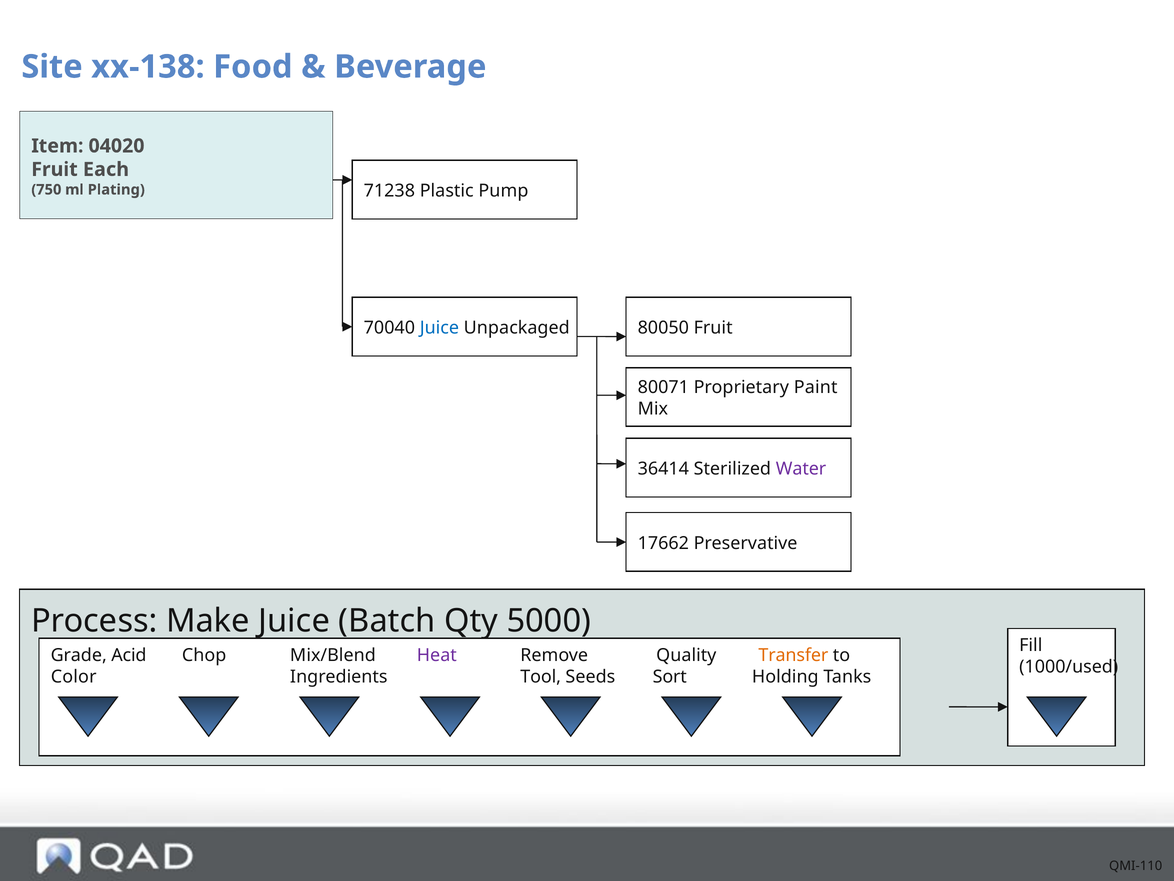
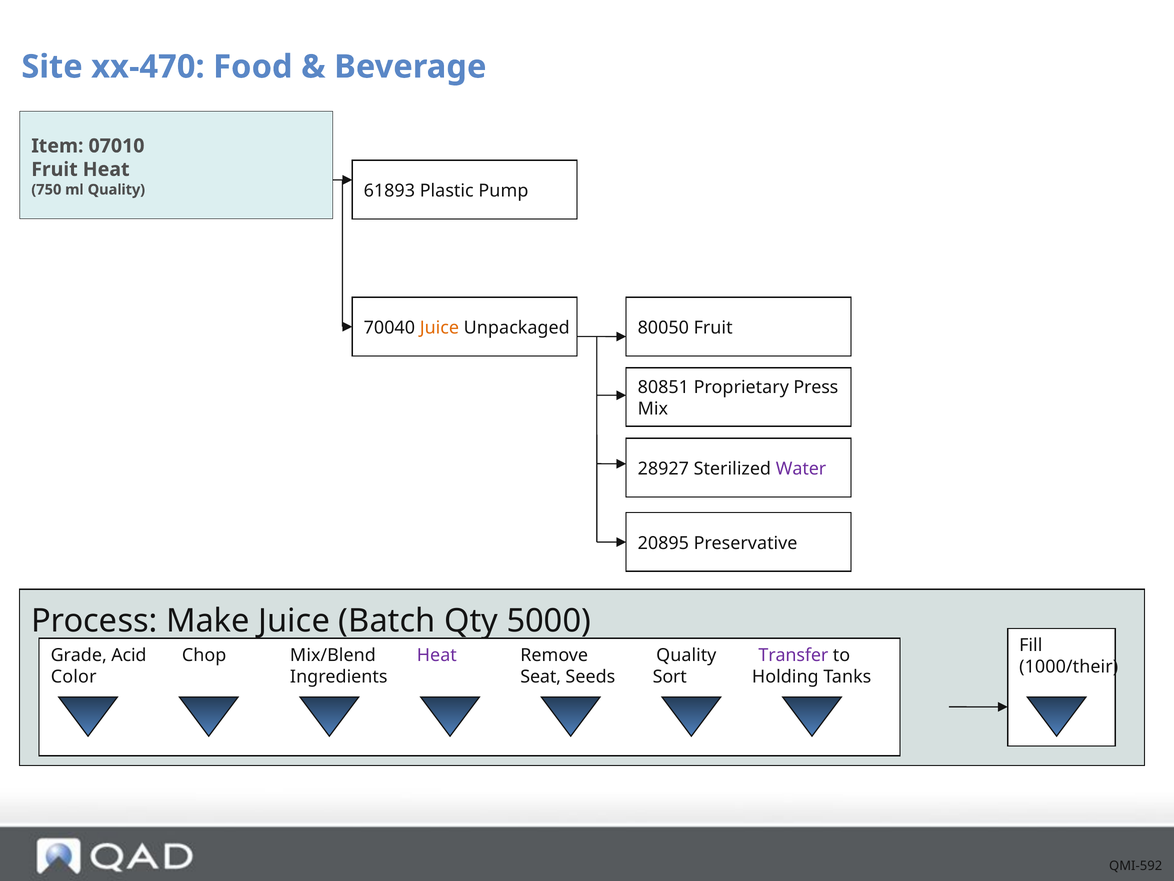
xx-138: xx-138 -> xx-470 (148, 67)
04020: 04020 -> 07010 (117, 146)
Fruit Each: Each -> Heat (106, 169)
71238: 71238 -> 61893 (389, 191)
ml Plating: Plating -> Quality (116, 190)
Juice colour: blue -> orange (439, 328)
80071: 80071 -> 80851 (663, 387)
Paint: Paint -> Press (816, 387)
36414: 36414 -> 28927 (663, 469)
17662: 17662 -> 20895 (663, 543)
Transfer colour: orange -> purple (793, 655)
1000/used: 1000/used -> 1000/their (1069, 667)
Tool: Tool -> Seat (541, 676)
QMI-110: QMI-110 -> QMI-592 (1136, 865)
